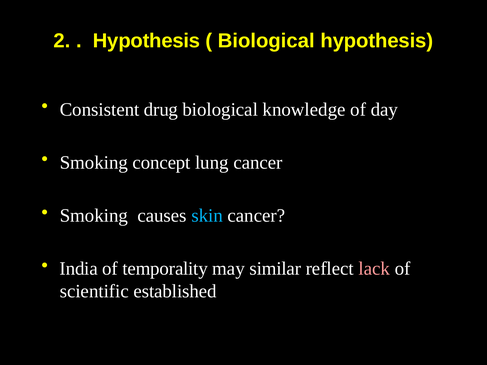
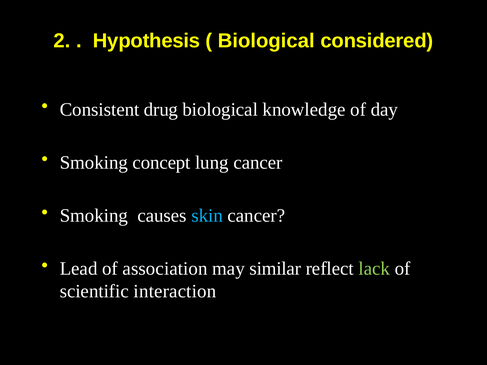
Biological hypothesis: hypothesis -> considered (377, 41)
India: India -> Lead (79, 269)
temporality: temporality -> association (165, 269)
lack colour: pink -> light green (374, 269)
established: established -> interaction (175, 291)
